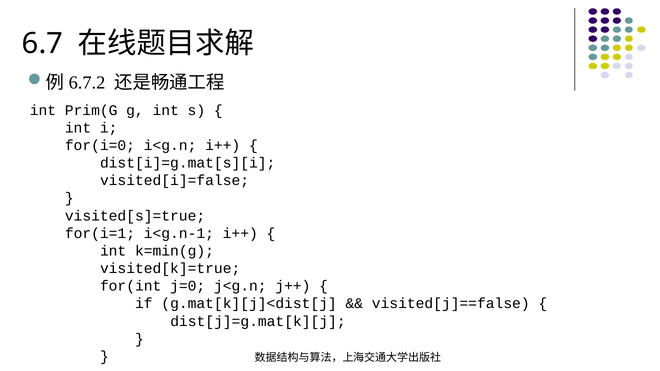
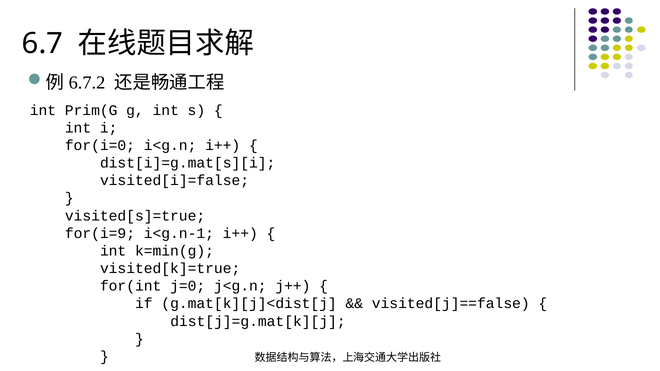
for(i=1: for(i=1 -> for(i=9 (100, 233)
